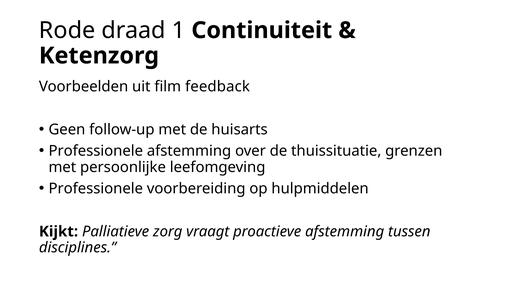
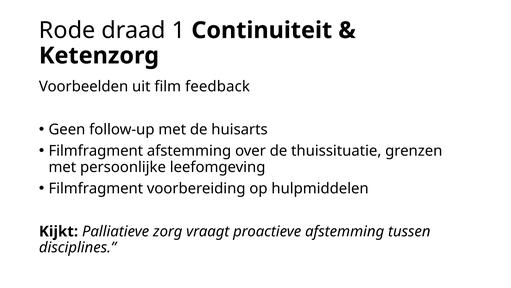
Professionele: Professionele -> Filmfragment (96, 151)
Professionele: Professionele -> Filmfragment (96, 188)
